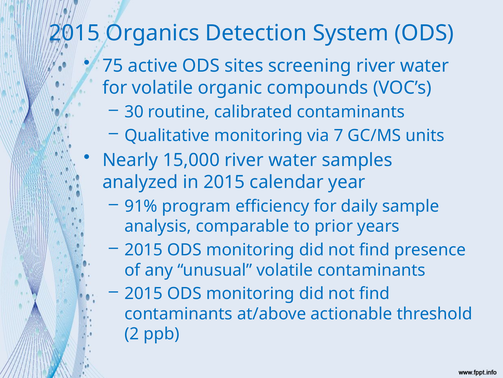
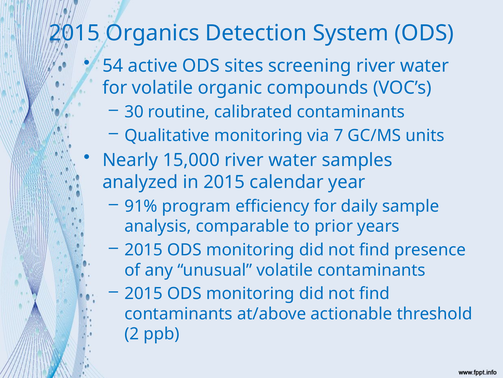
75: 75 -> 54 (113, 66)
